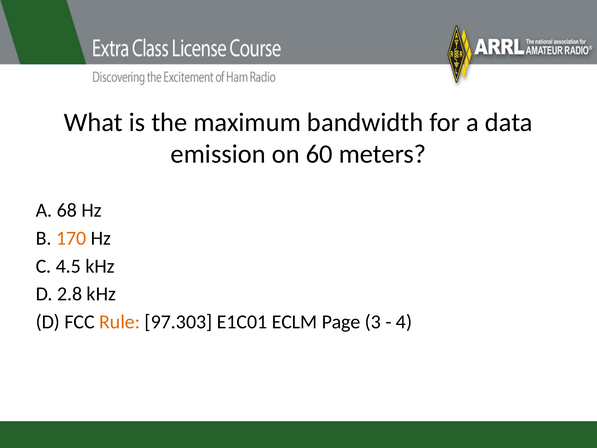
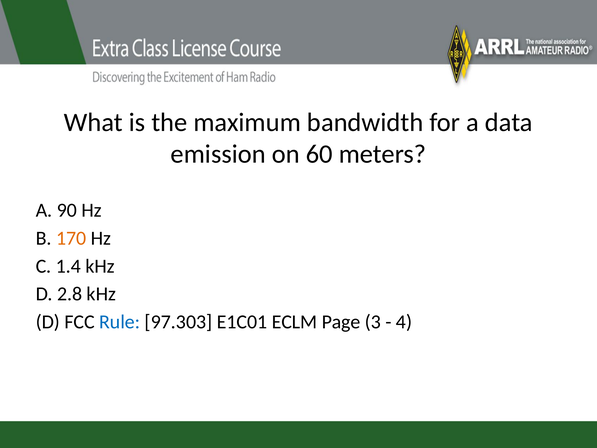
68: 68 -> 90 (67, 210)
4.5: 4.5 -> 1.4 (68, 266)
Rule colour: orange -> blue (120, 322)
